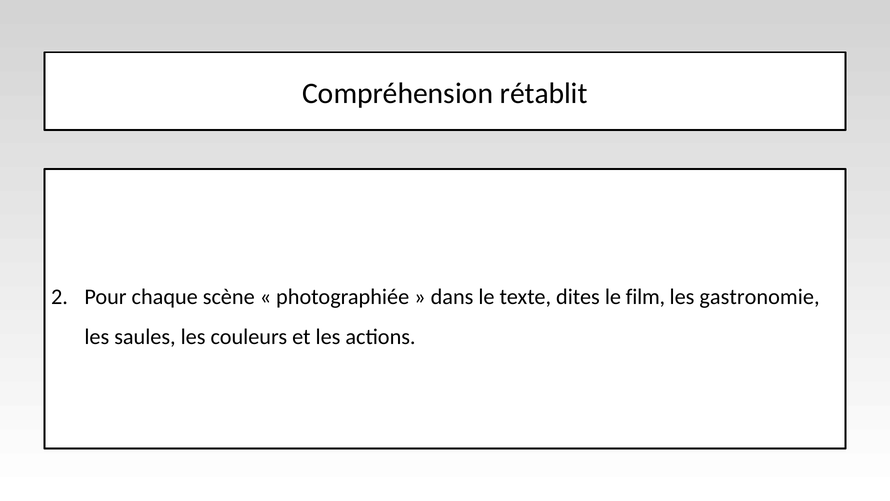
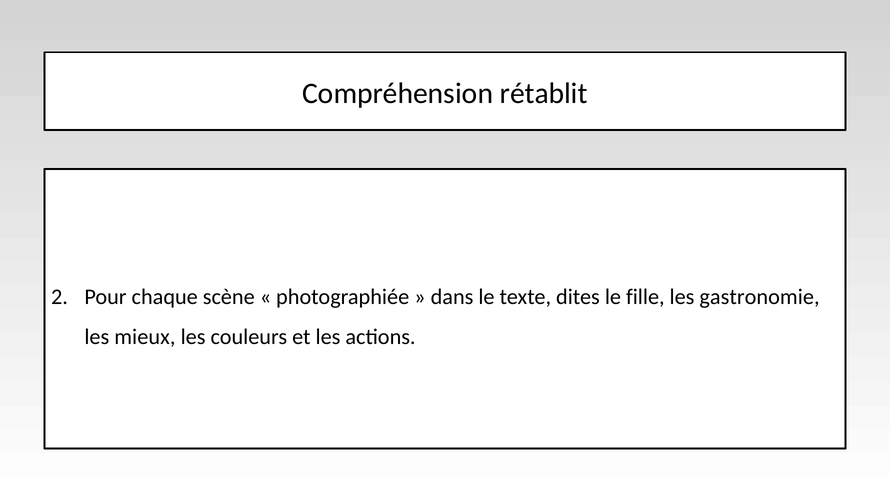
film: film -> fille (645, 297)
saules: saules -> mieux (145, 337)
